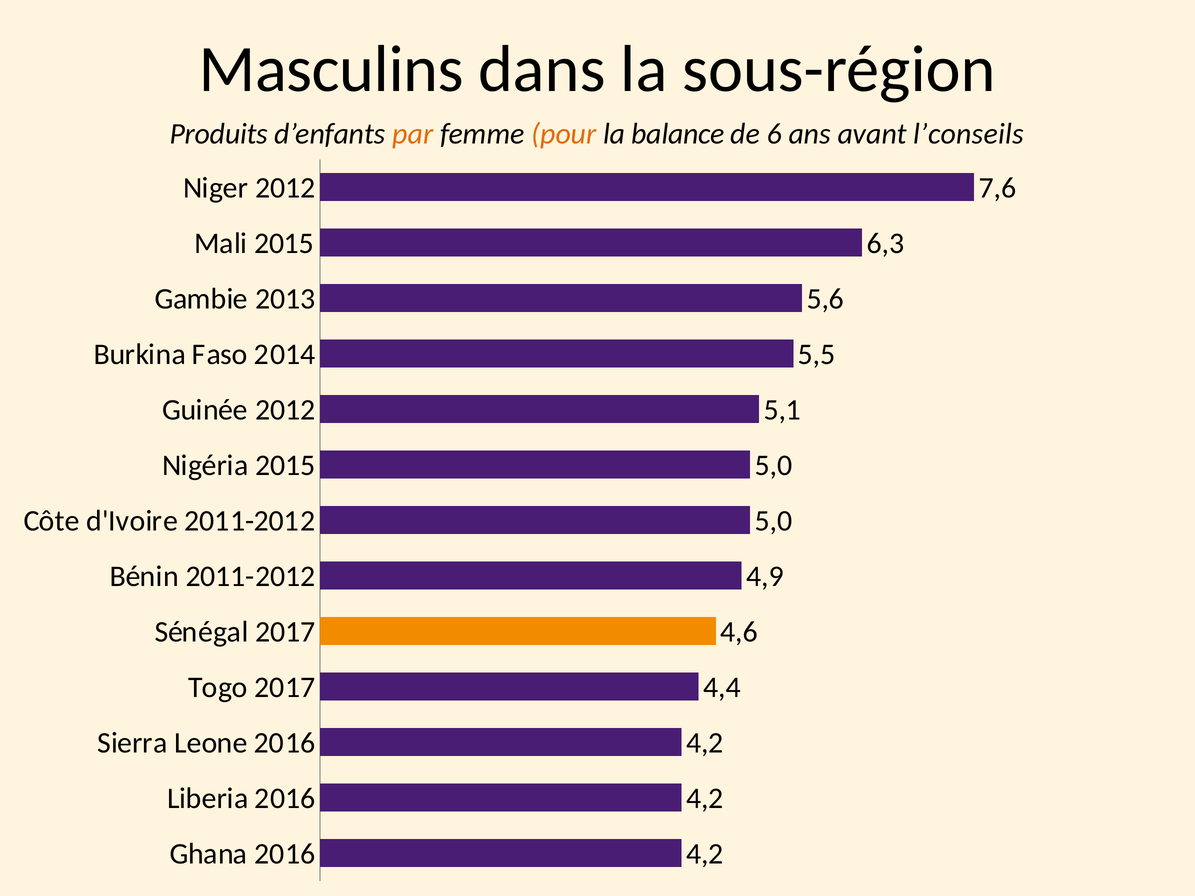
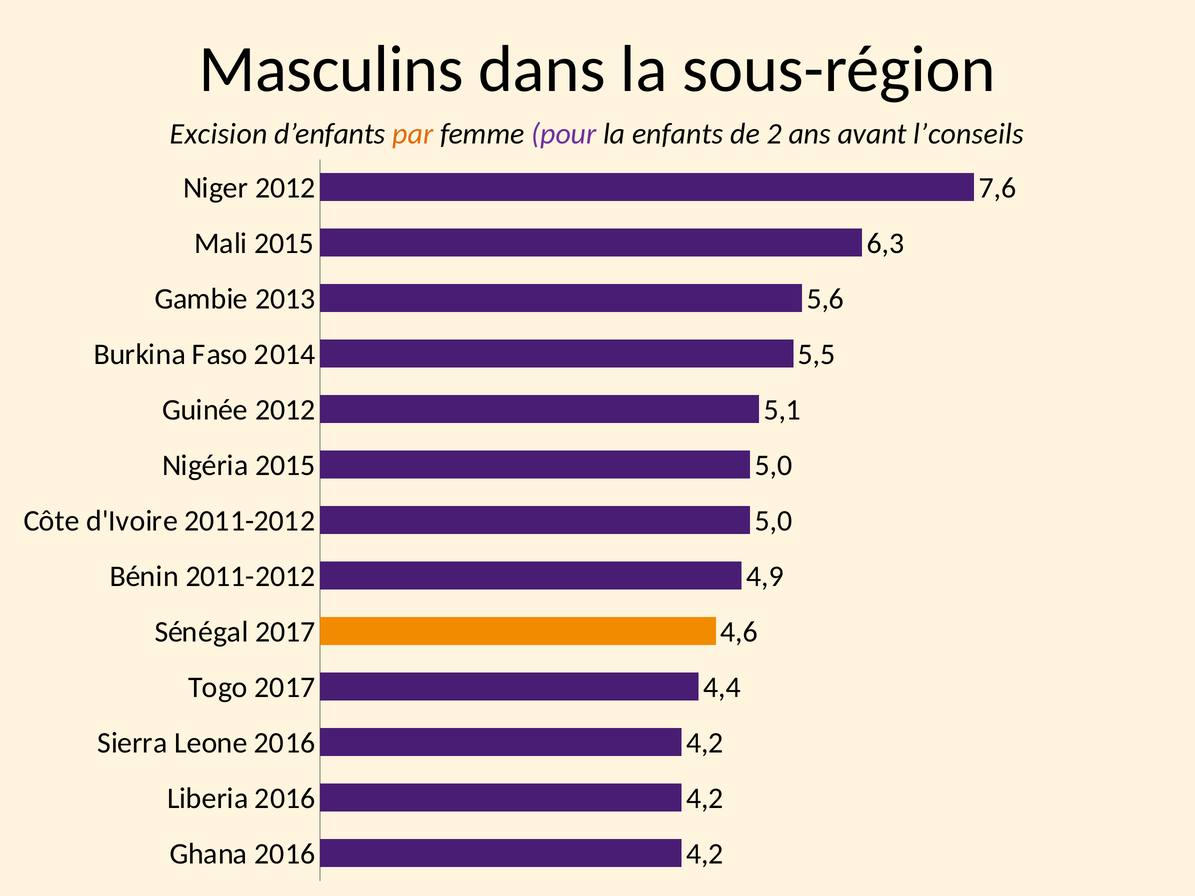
Produits: Produits -> Excision (219, 134)
pour colour: orange -> purple (564, 134)
balance: balance -> enfants (678, 134)
6: 6 -> 2 (774, 134)
